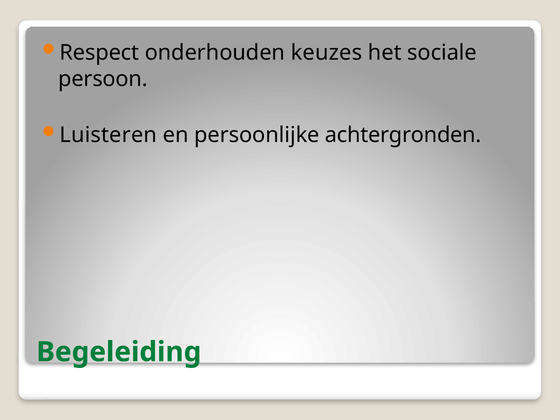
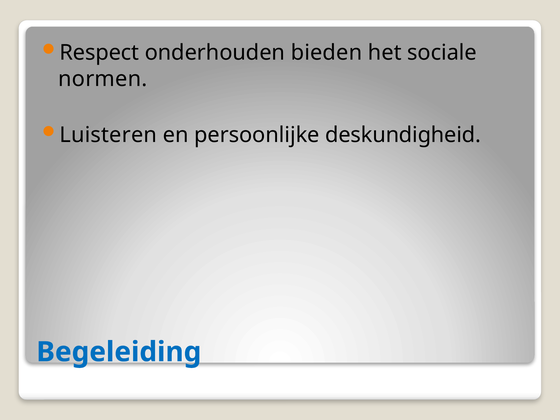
keuzes: keuzes -> bieden (326, 53)
persoon: persoon -> normen (103, 79)
achtergronden: achtergronden -> deskundigheid (403, 135)
Begeleiding colour: green -> blue (119, 352)
